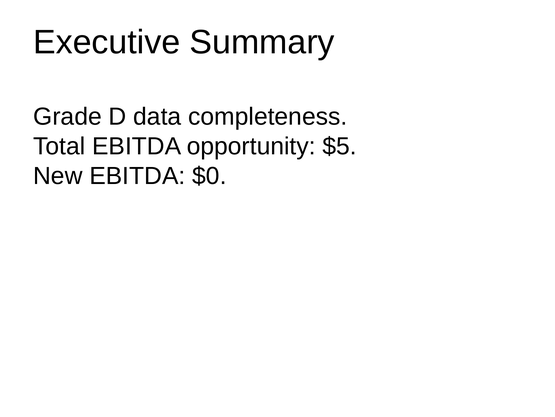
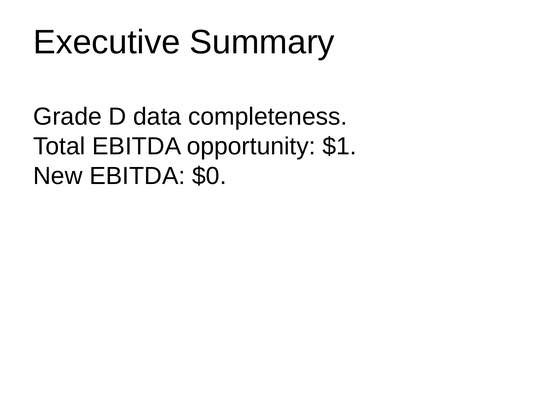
$5: $5 -> $1 (340, 146)
